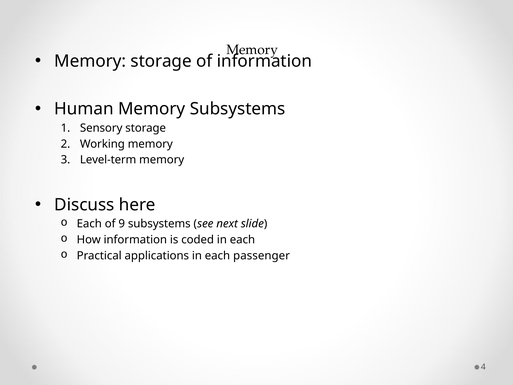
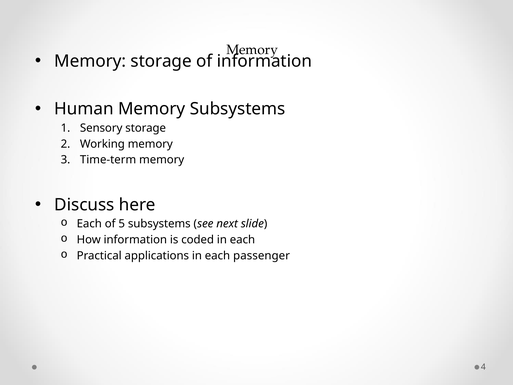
Level-term: Level-term -> Time-term (108, 160)
9: 9 -> 5 (122, 224)
